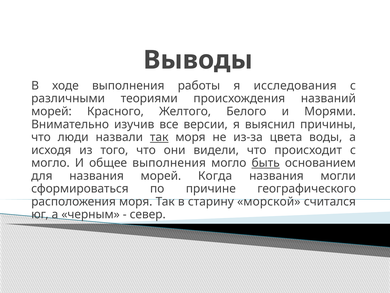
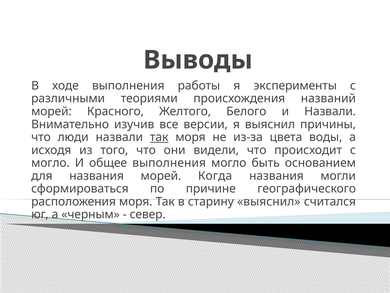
исследования: исследования -> эксперименты (295, 86)
и Морями: Морями -> Назвали (330, 111)
быть underline: present -> none (266, 163)
старину морской: морской -> выяснил (269, 201)
